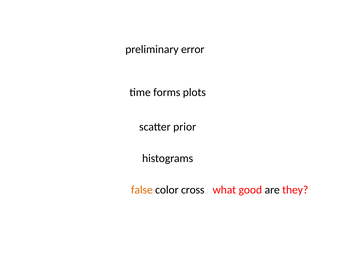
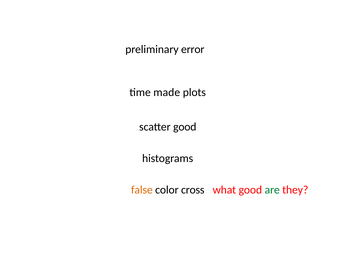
forms: forms -> made (167, 92)
scatter prior: prior -> good (185, 127)
are colour: black -> green (272, 190)
